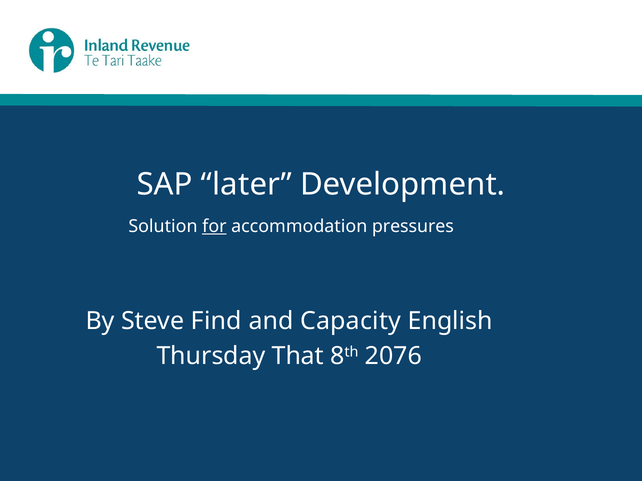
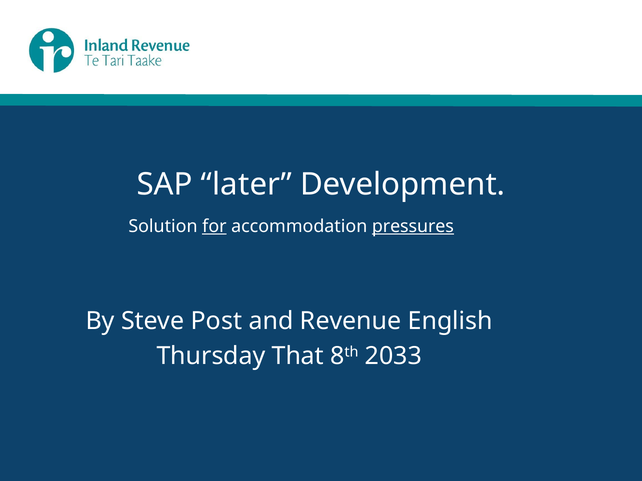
pressures underline: none -> present (413, 226)
Find: Find -> Post (216, 321)
Capacity: Capacity -> Revenue (351, 321)
2076: 2076 -> 2033 (393, 356)
